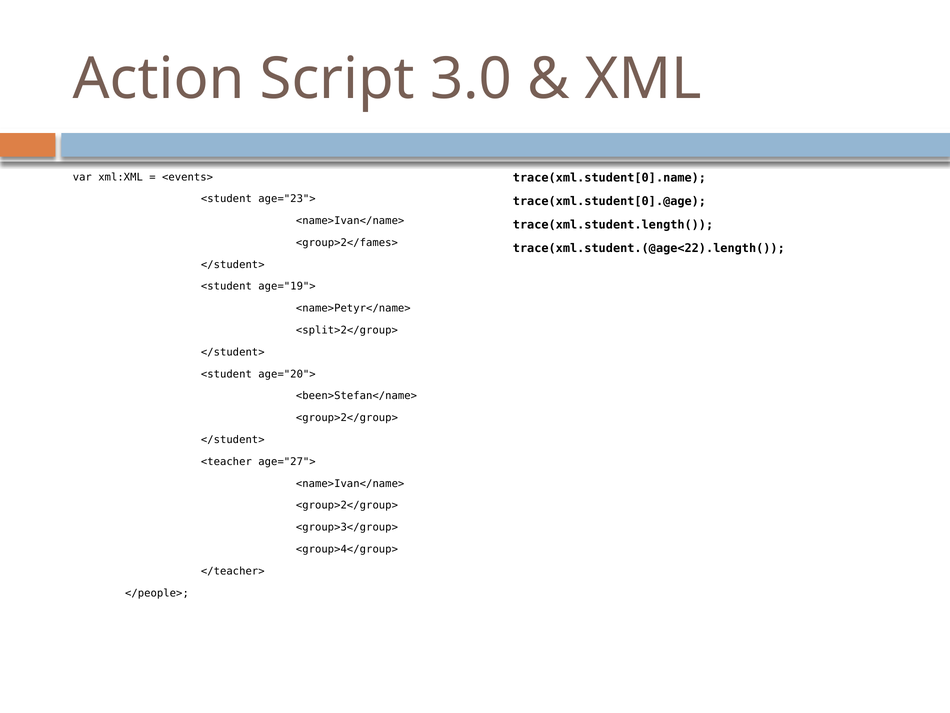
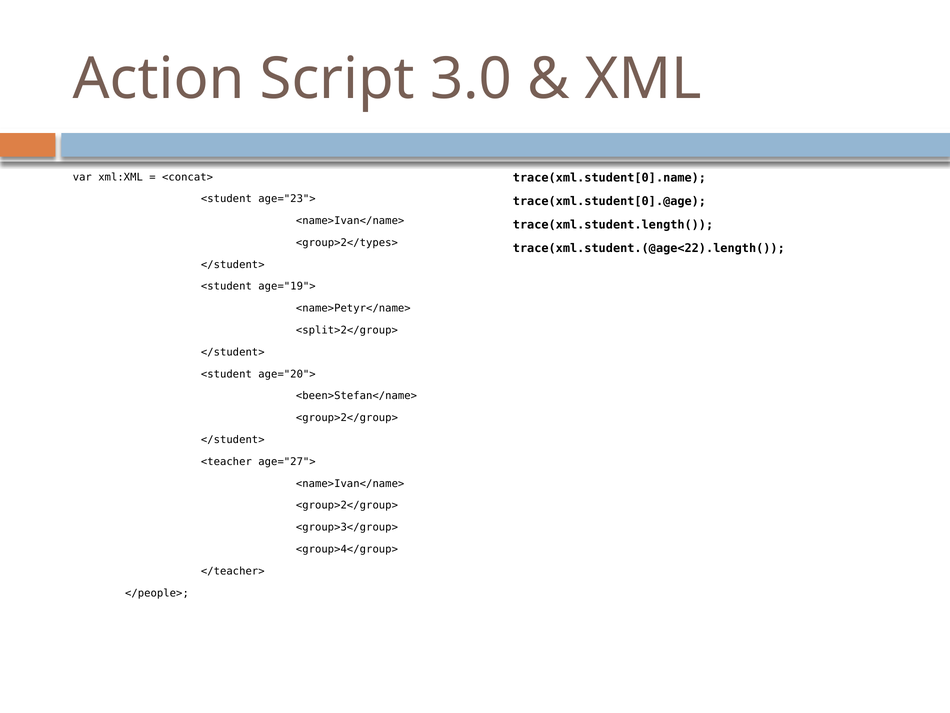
<events>: <events> -> <concat> (188, 177)
<group>2</fames>: <group>2</fames> -> <group>2</types> (347, 243)
